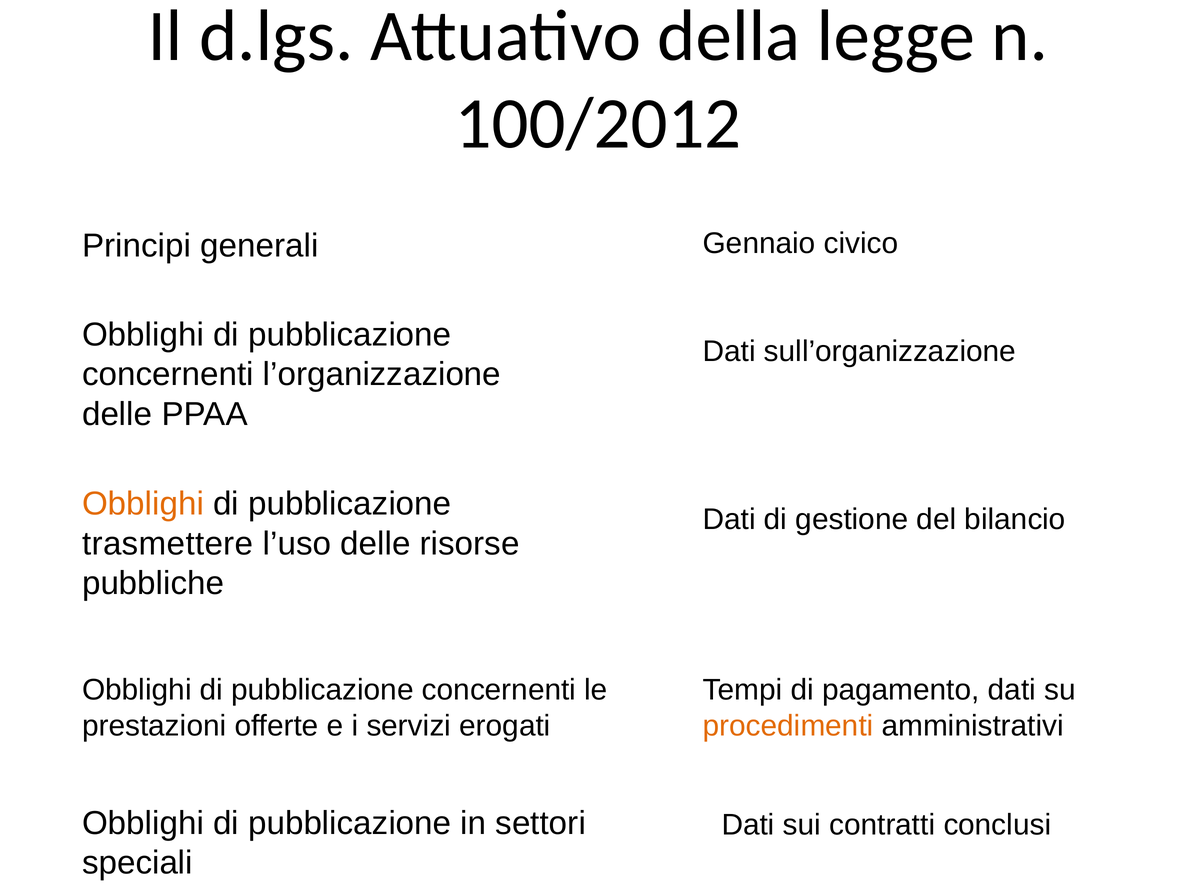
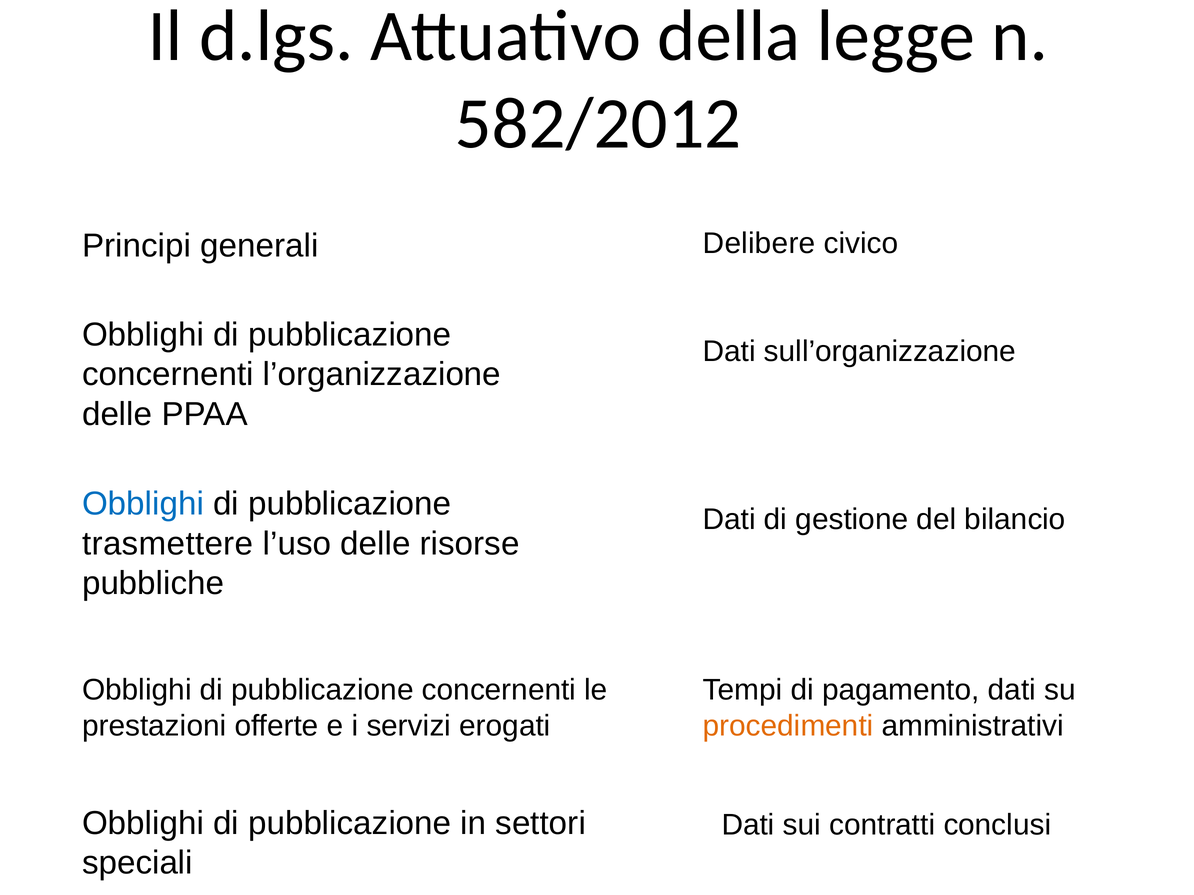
100/2012: 100/2012 -> 582/2012 (598, 124)
Gennaio: Gennaio -> Delibere (759, 244)
Obblighi colour: orange -> blue (143, 504)
